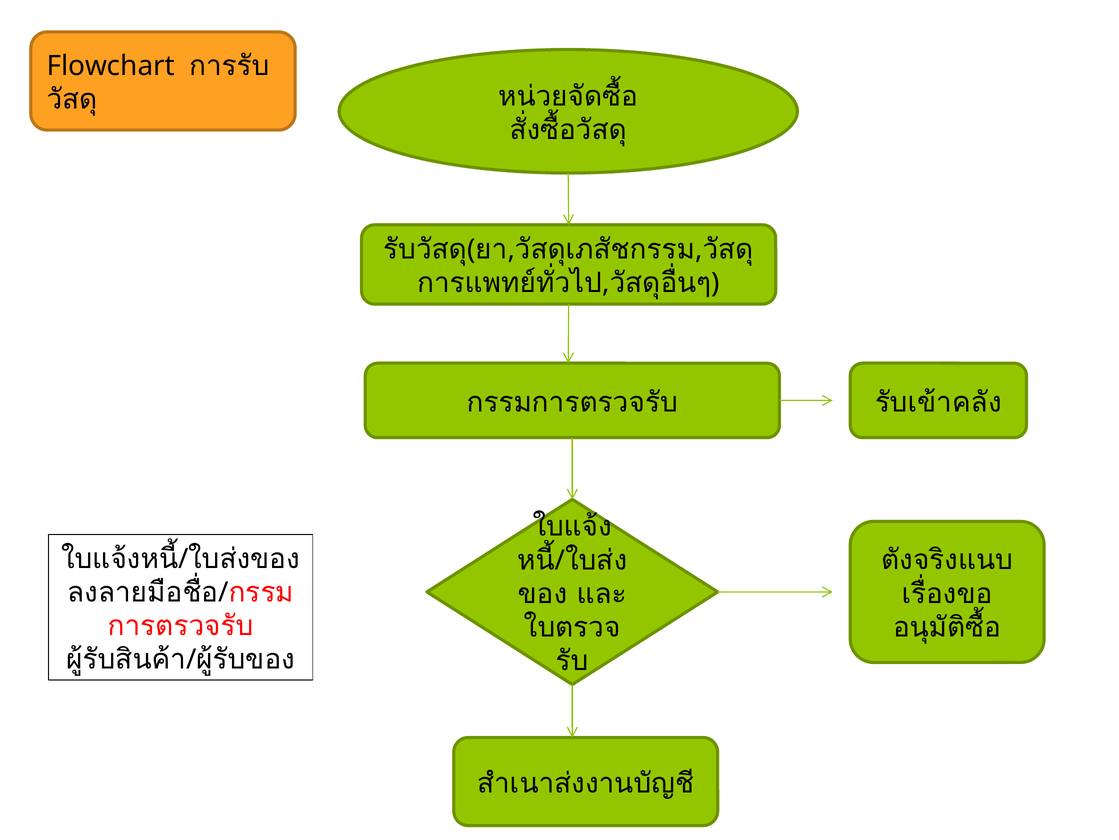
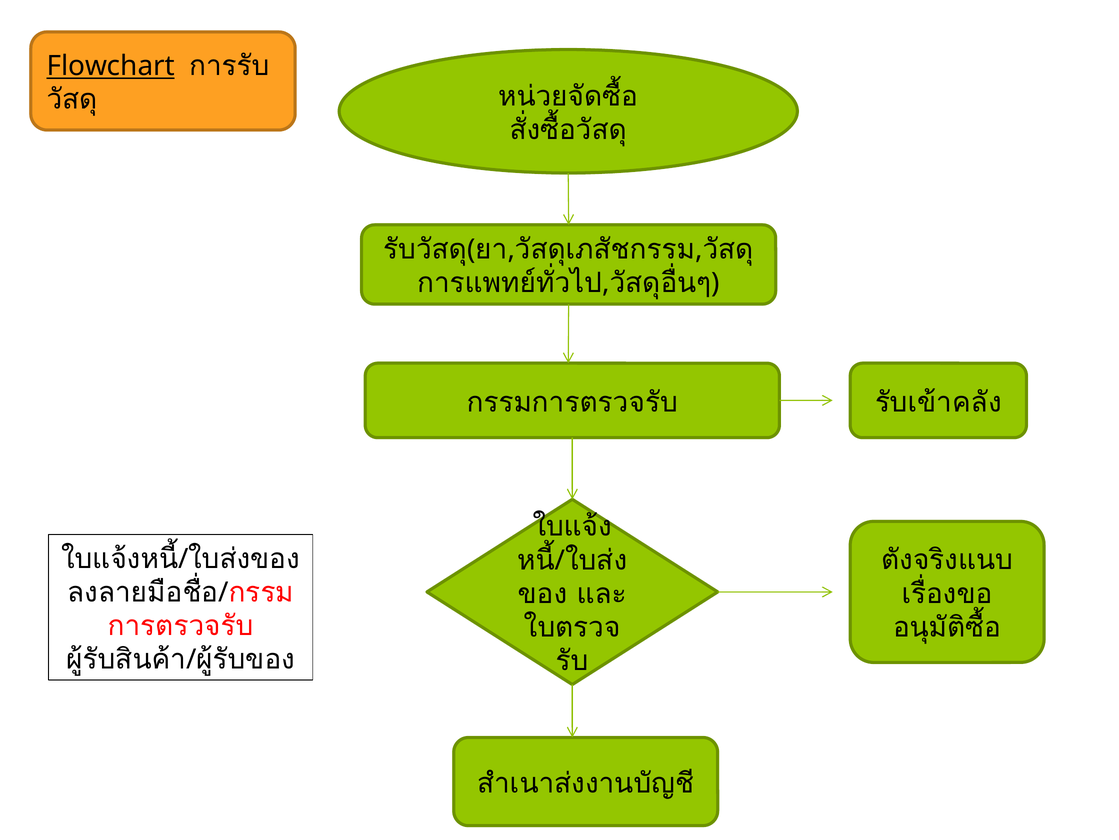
Flowchart underline: none -> present (111, 66)
